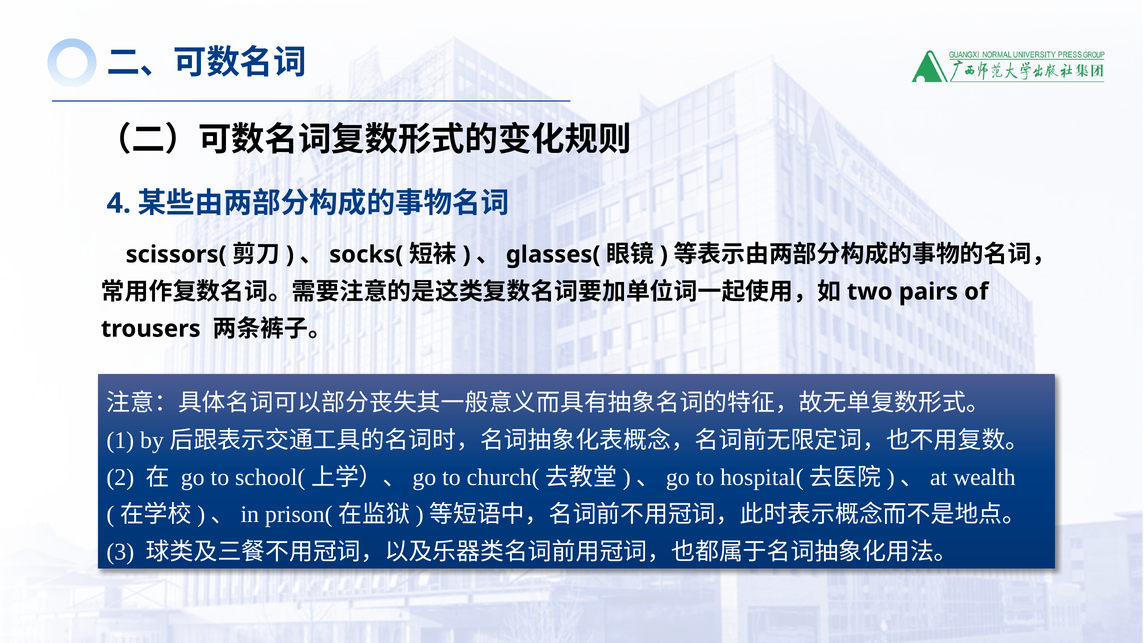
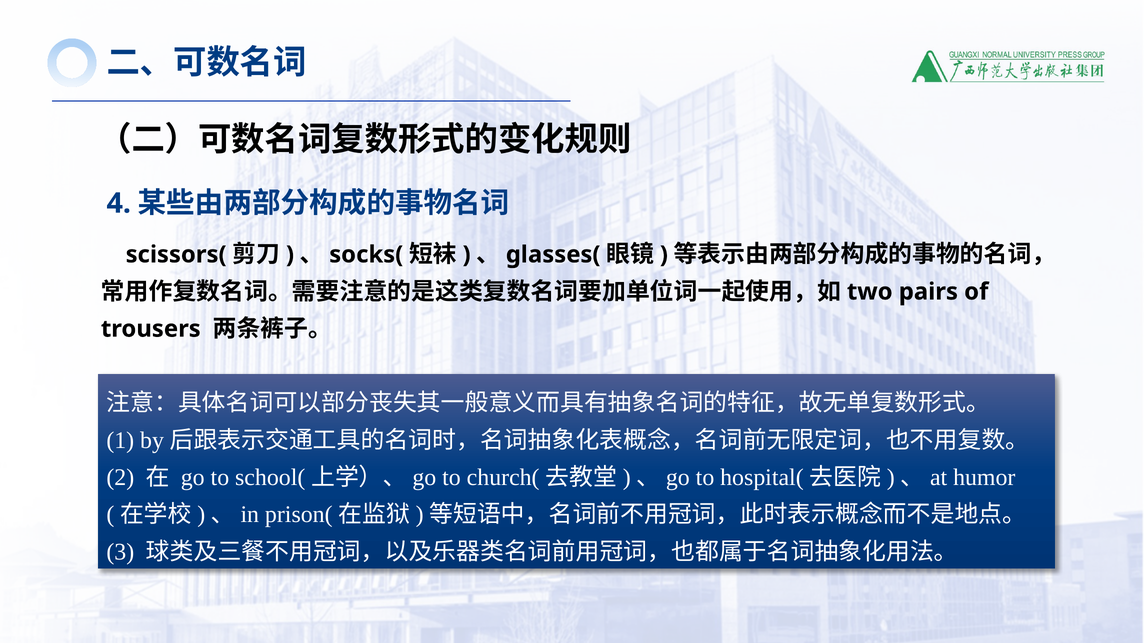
wealth: wealth -> humor (984, 478)
